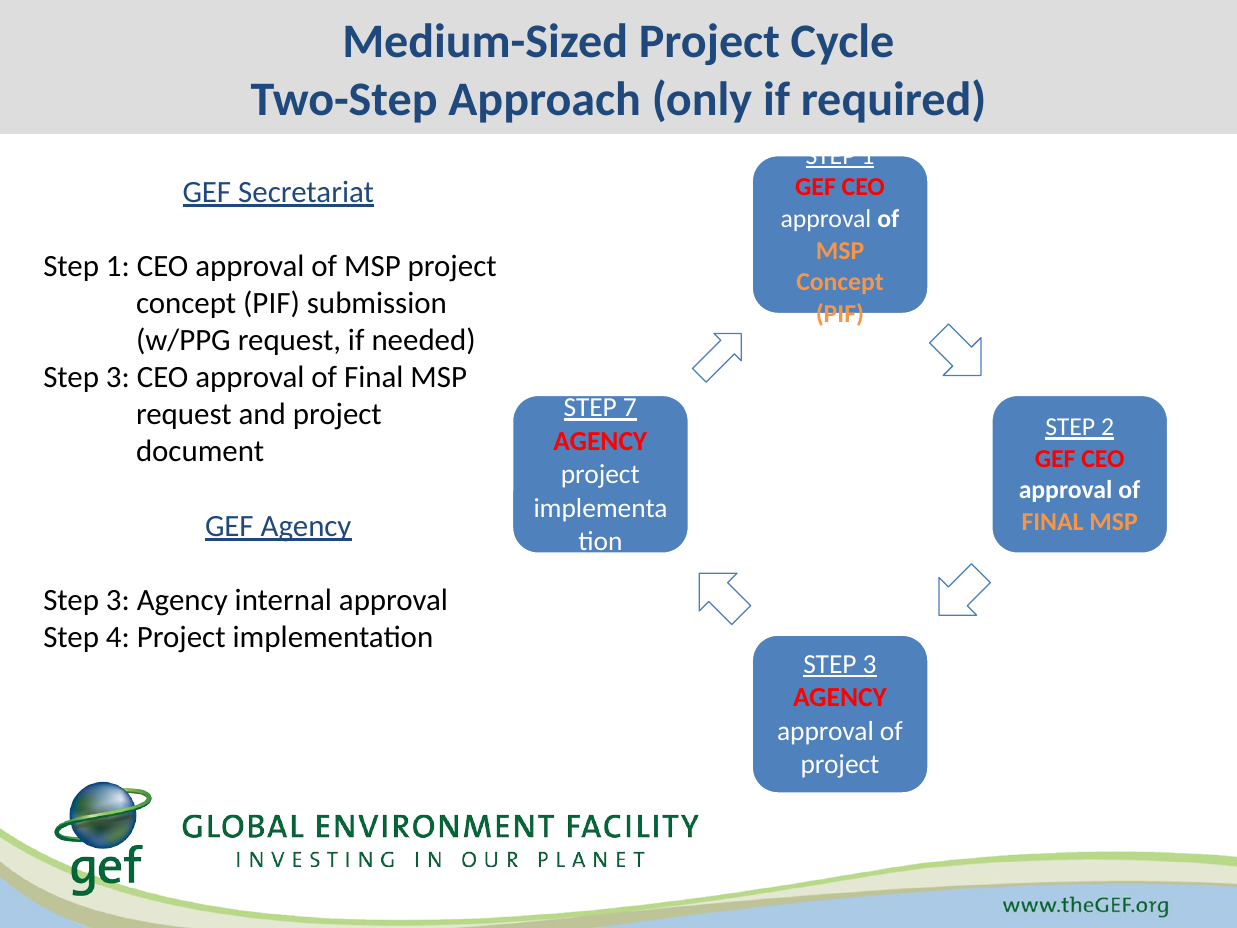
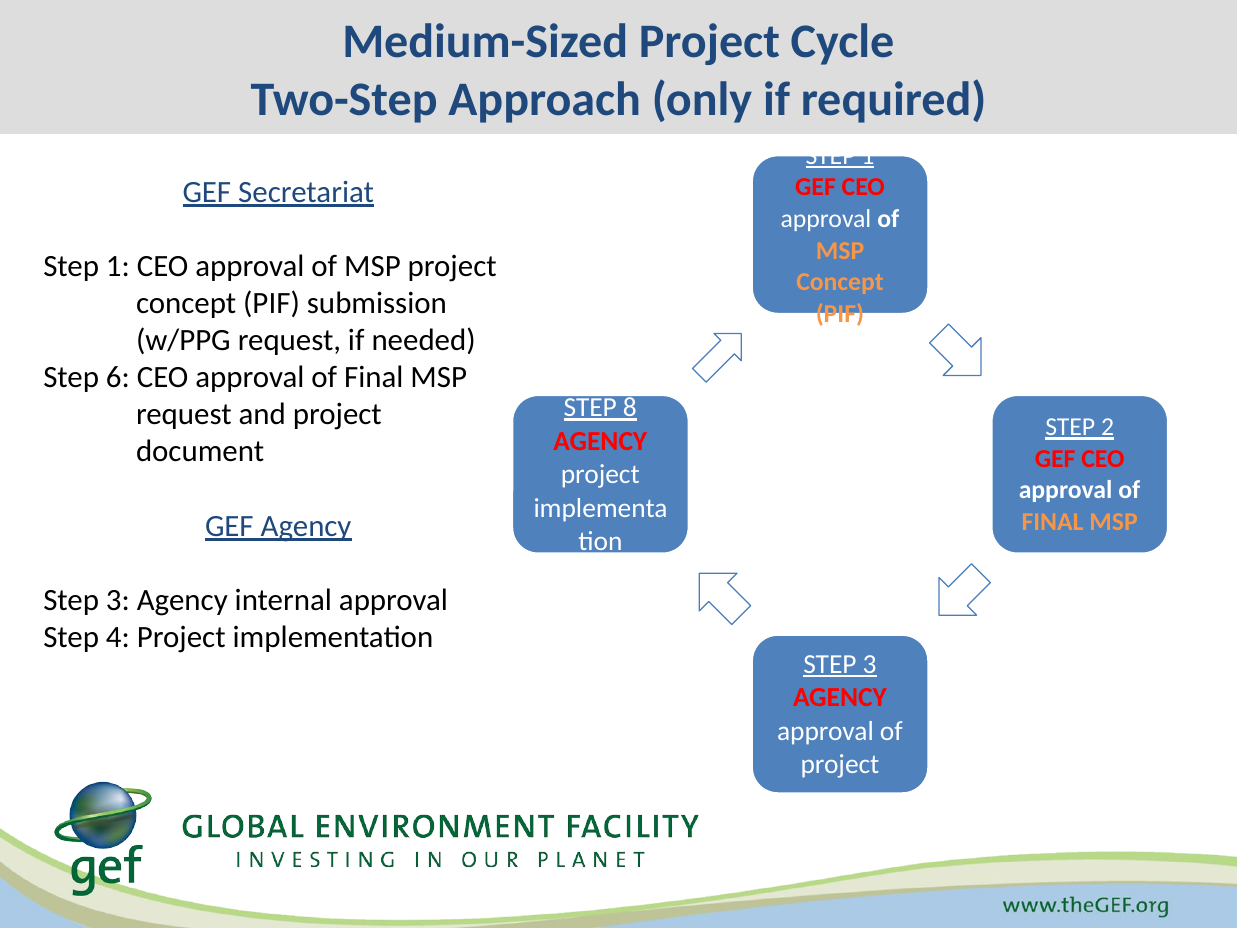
3: 3 -> 6 (118, 377)
7: 7 -> 8 (630, 407)
